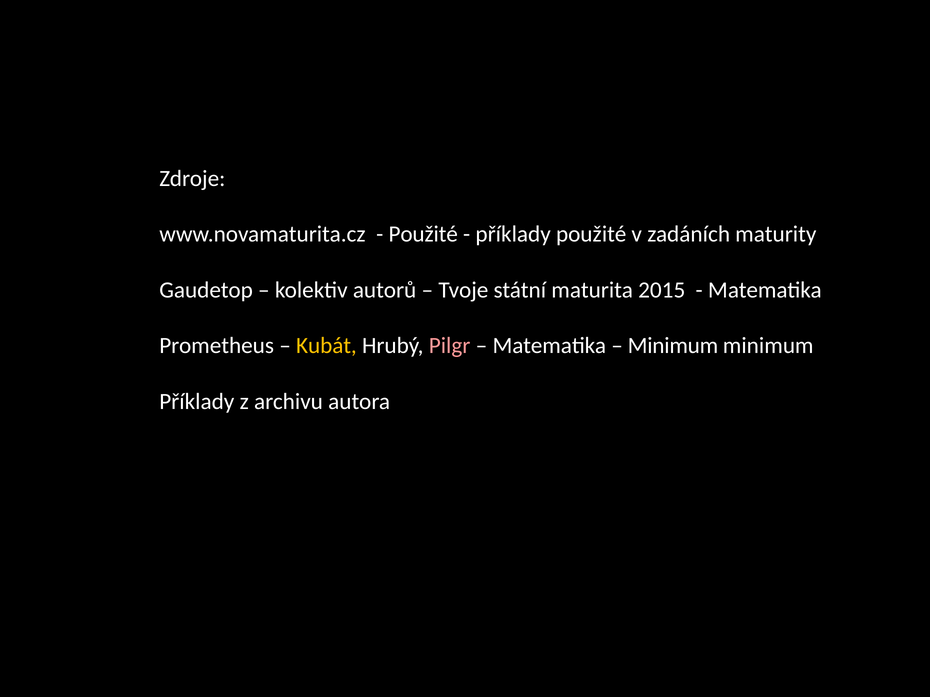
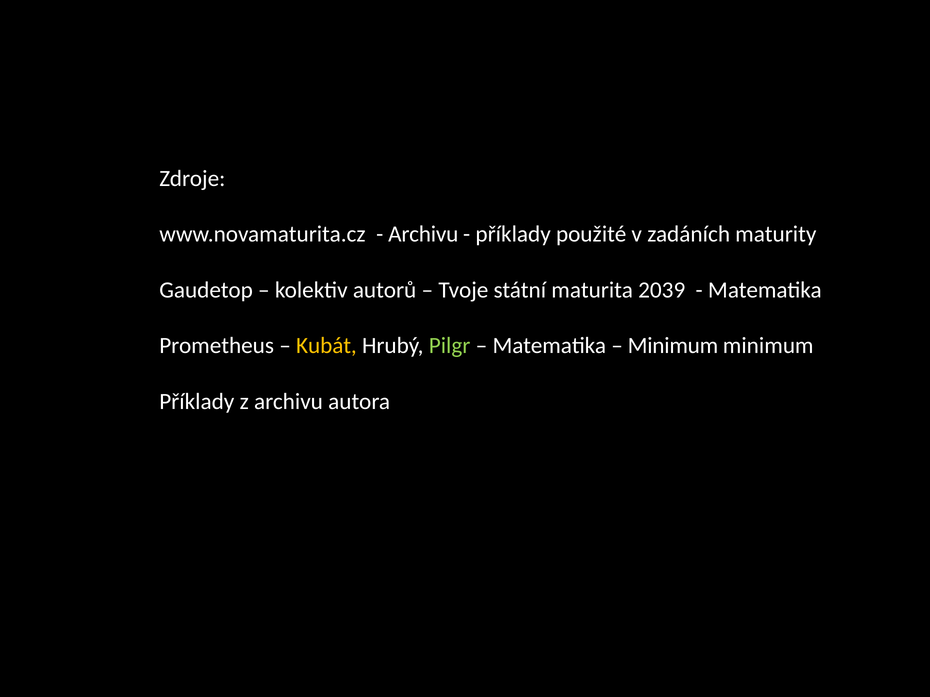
Použité: Použité -> Archivu (423, 234)
2015: 2015 -> 2039 (662, 290)
Pilgr colour: pink -> light green (450, 346)
